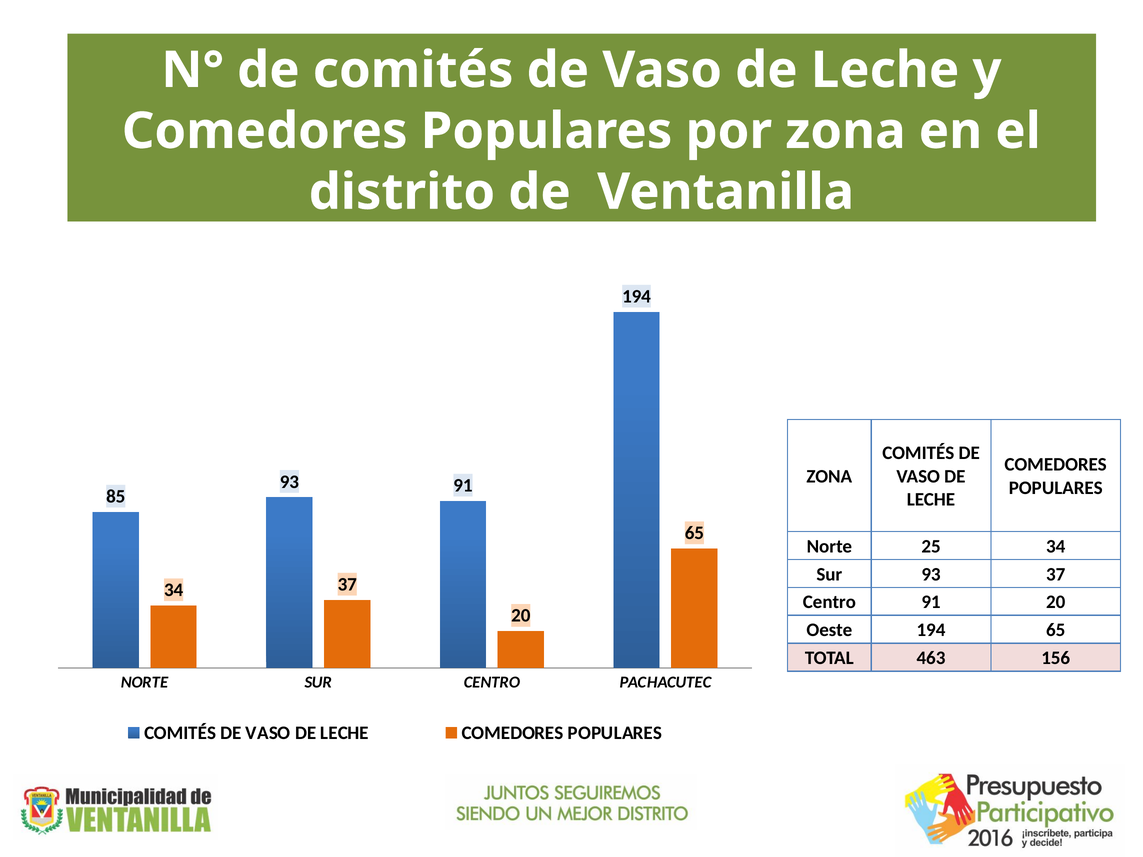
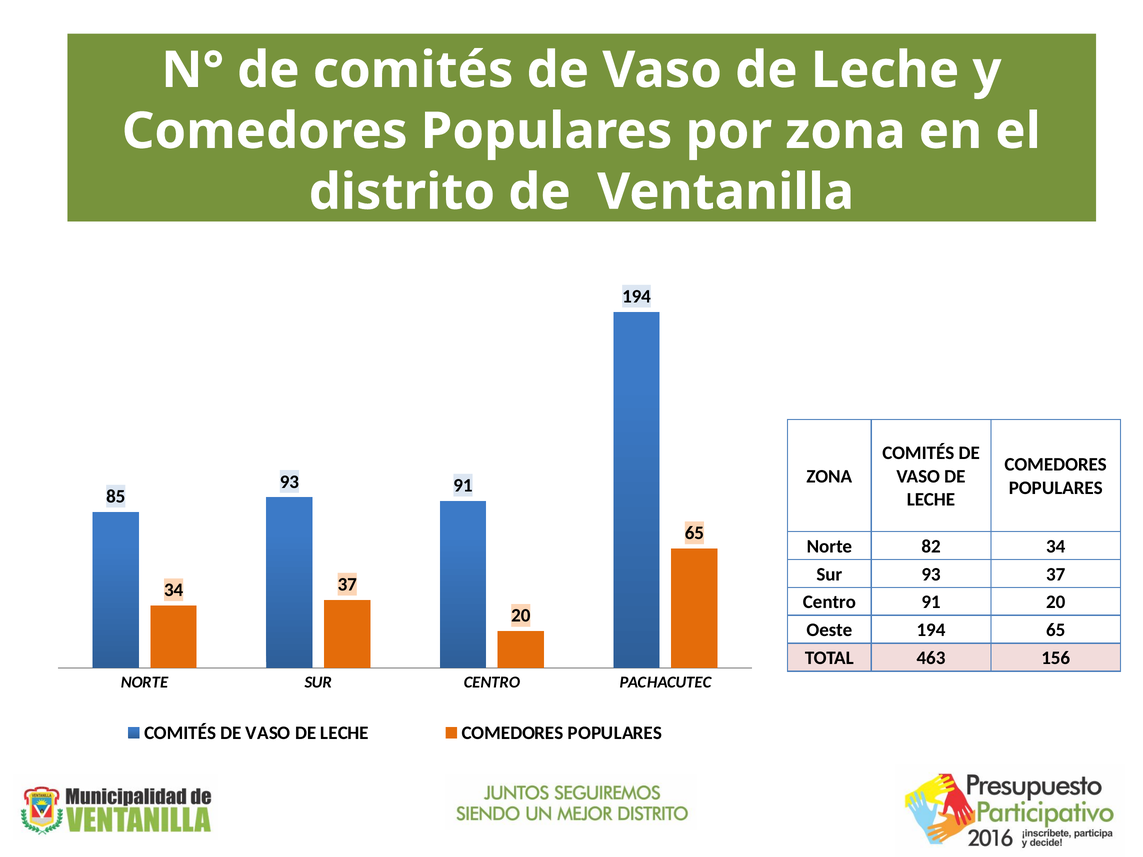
25: 25 -> 82 (931, 546)
